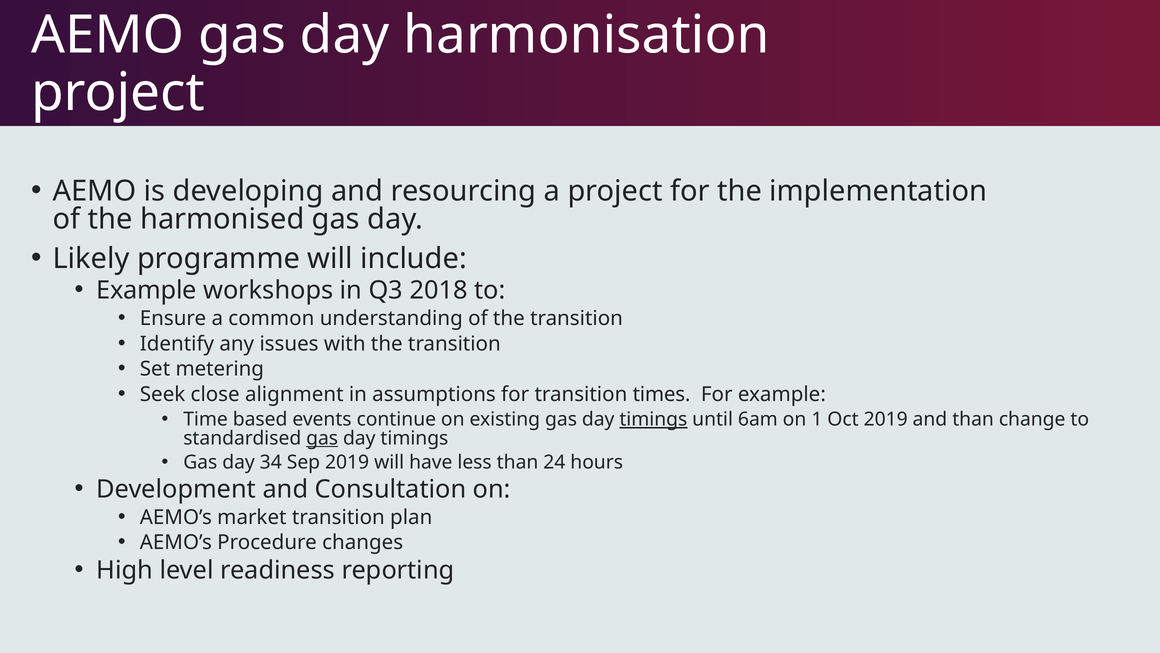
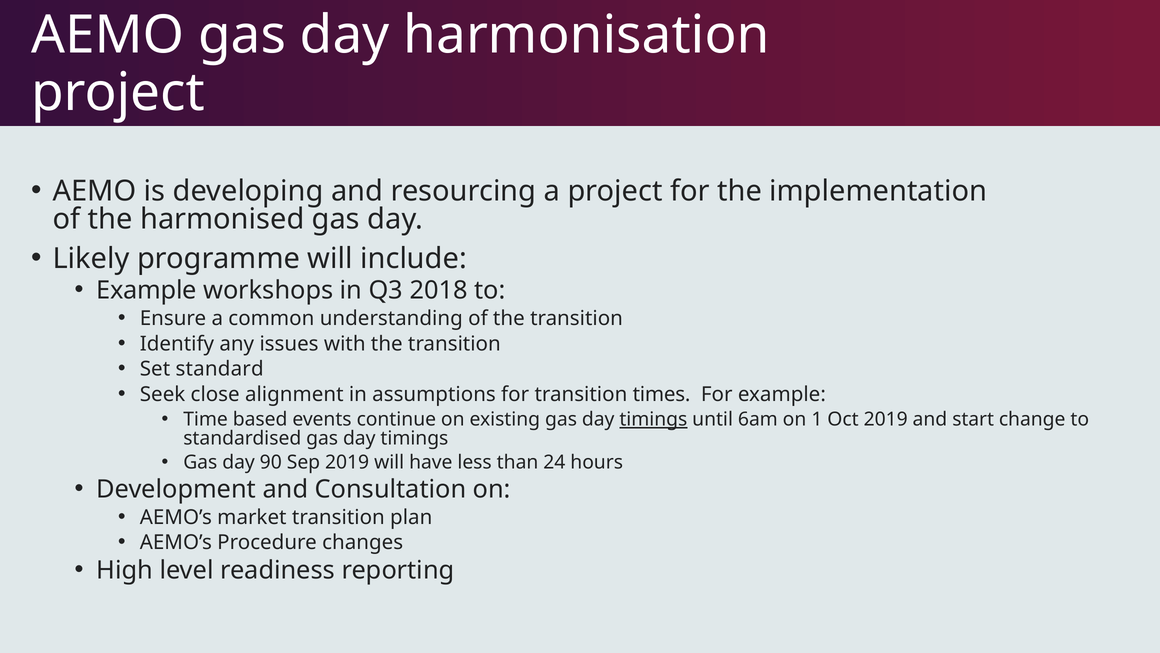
metering: metering -> standard (220, 369)
and than: than -> start (973, 419)
gas underline: present -> none (322, 438)
34: 34 -> 90 (271, 462)
